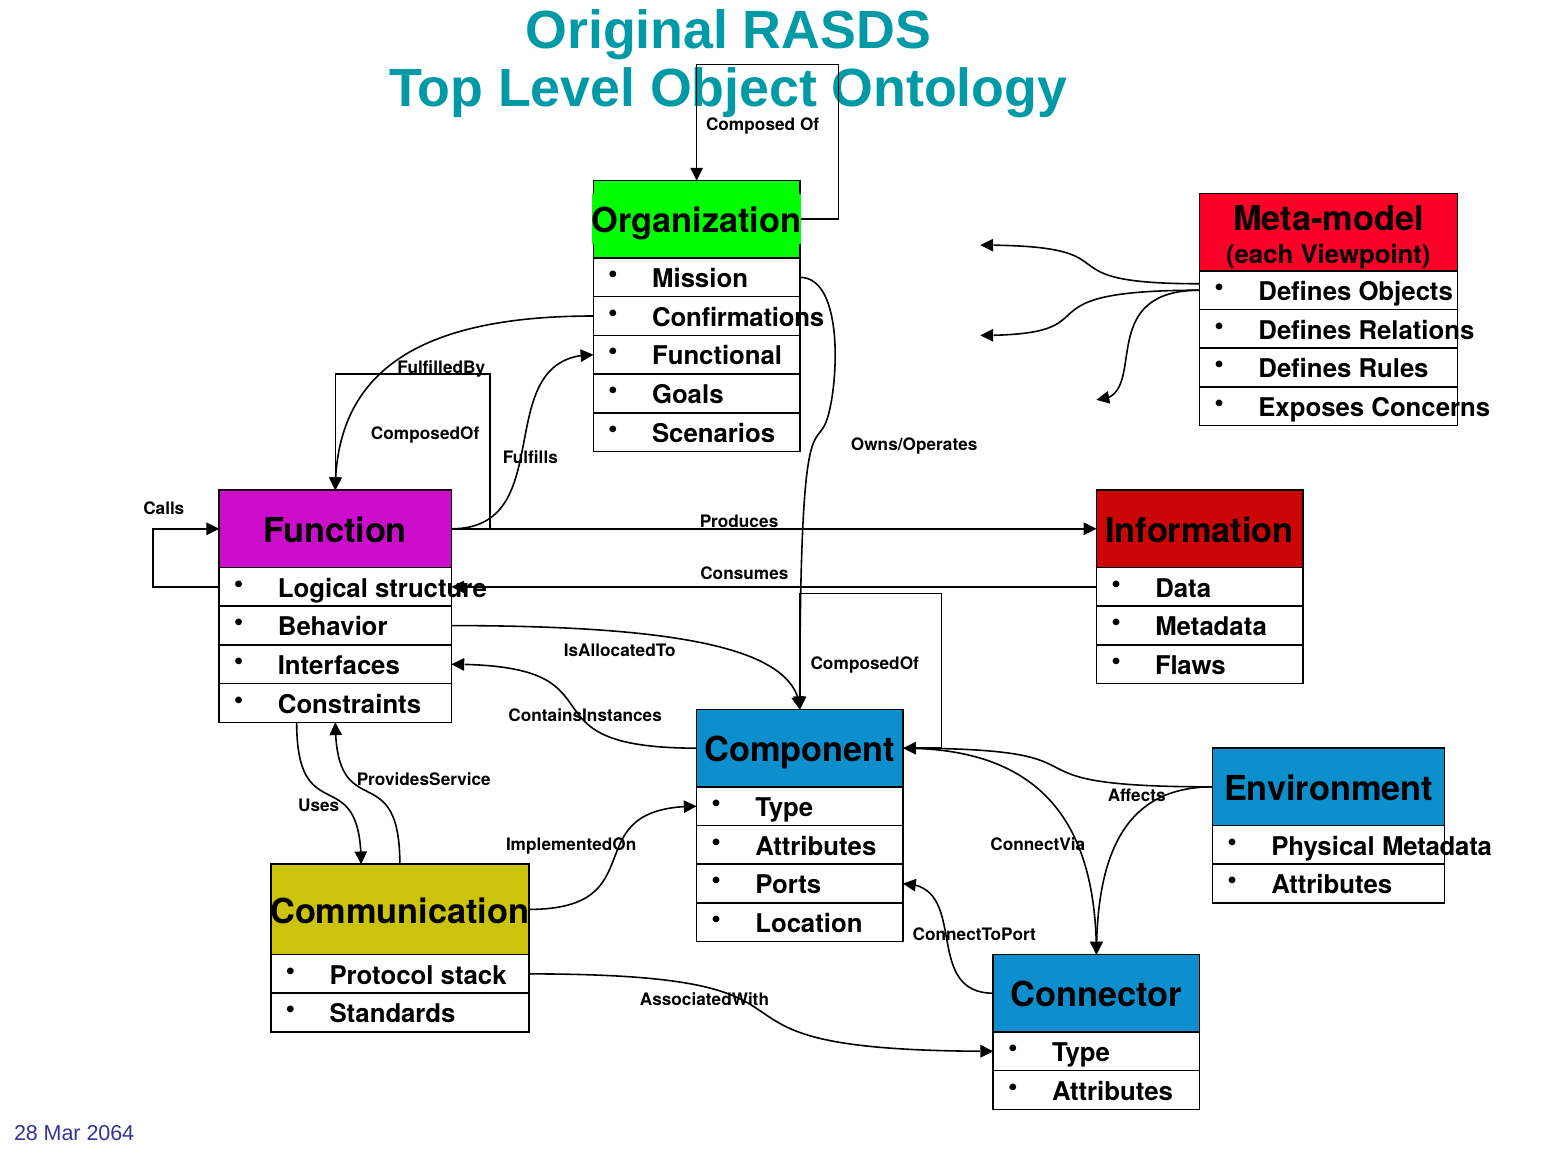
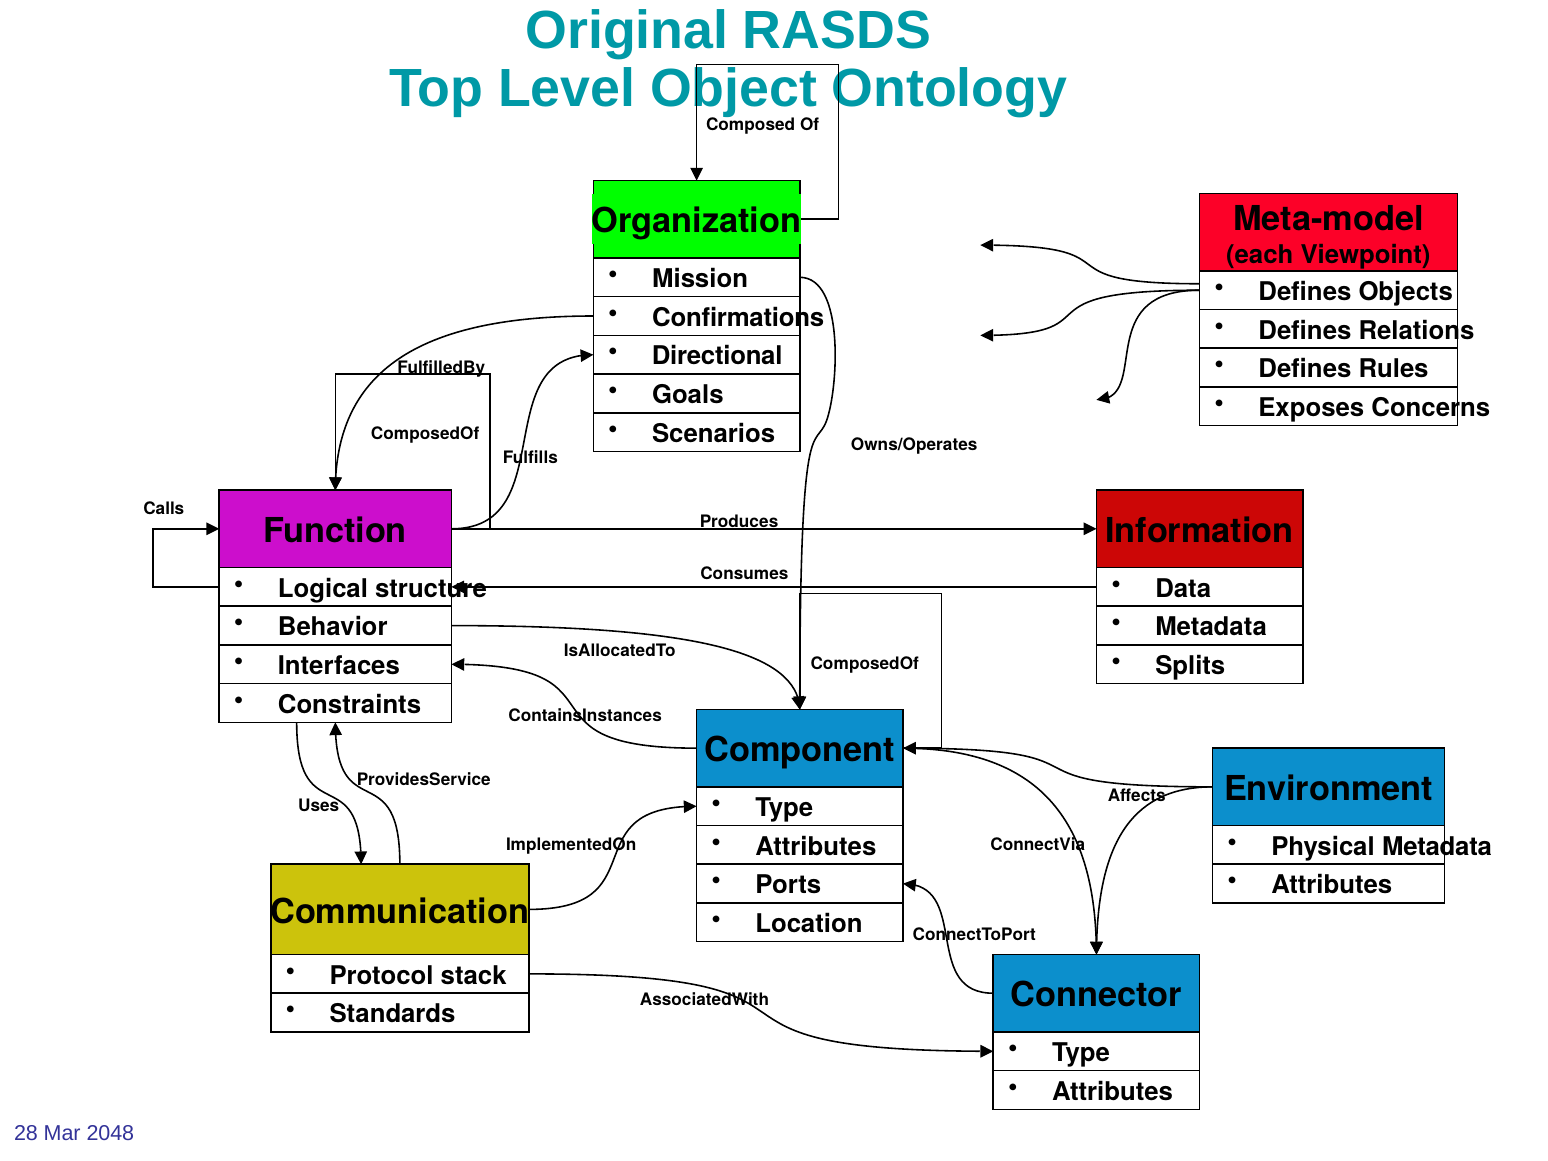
Functional: Functional -> Directional (717, 356)
Flaws: Flaws -> Splits (1190, 666)
2064: 2064 -> 2048 (110, 1134)
